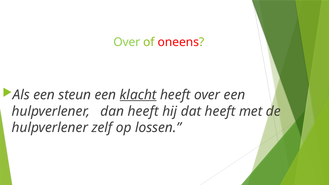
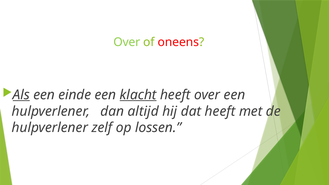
Als underline: none -> present (21, 95)
steun: steun -> einde (75, 95)
dan heeft: heeft -> altijd (143, 111)
